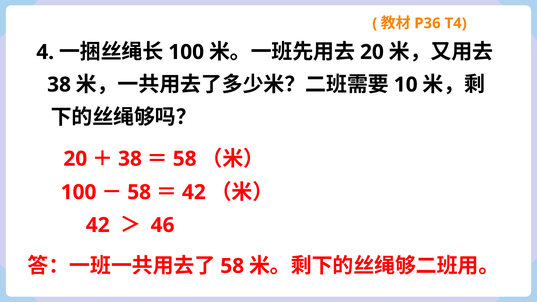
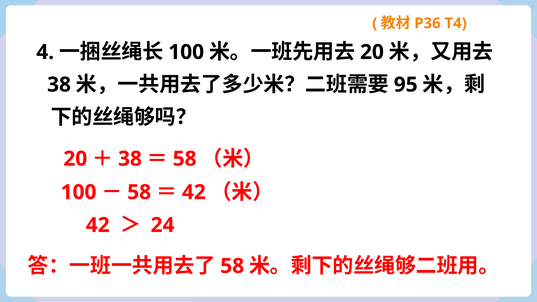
10: 10 -> 95 (406, 85)
46: 46 -> 24 (163, 225)
